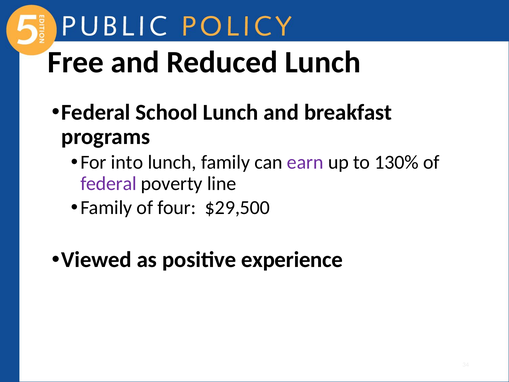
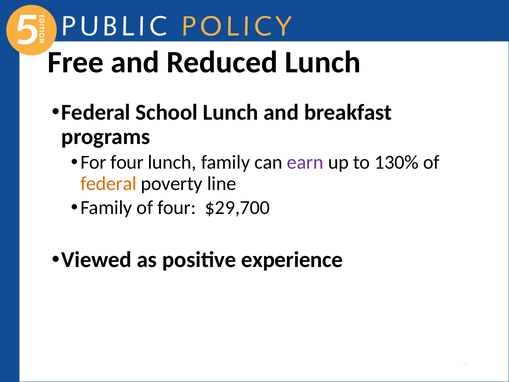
For into: into -> four (127, 162)
federal colour: purple -> orange (108, 184)
$29,500: $29,500 -> $29,700 (237, 208)
